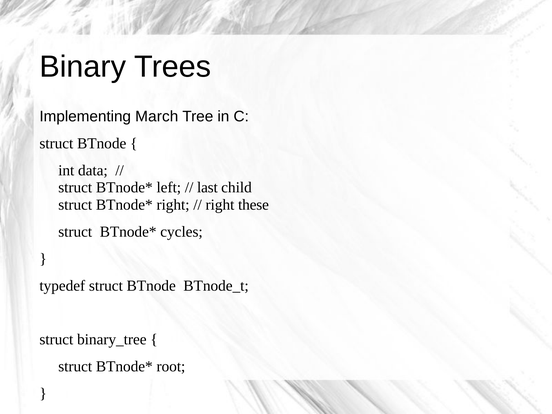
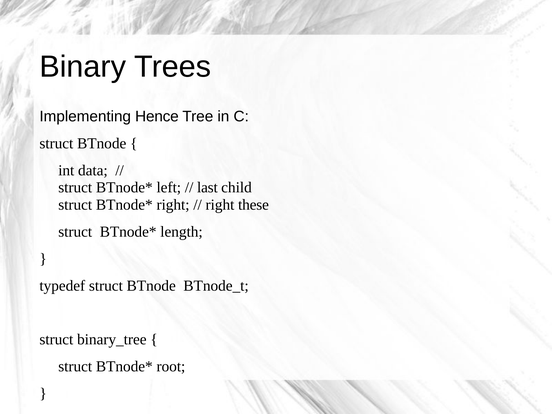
March: March -> Hence (157, 117)
cycles: cycles -> length (182, 232)
